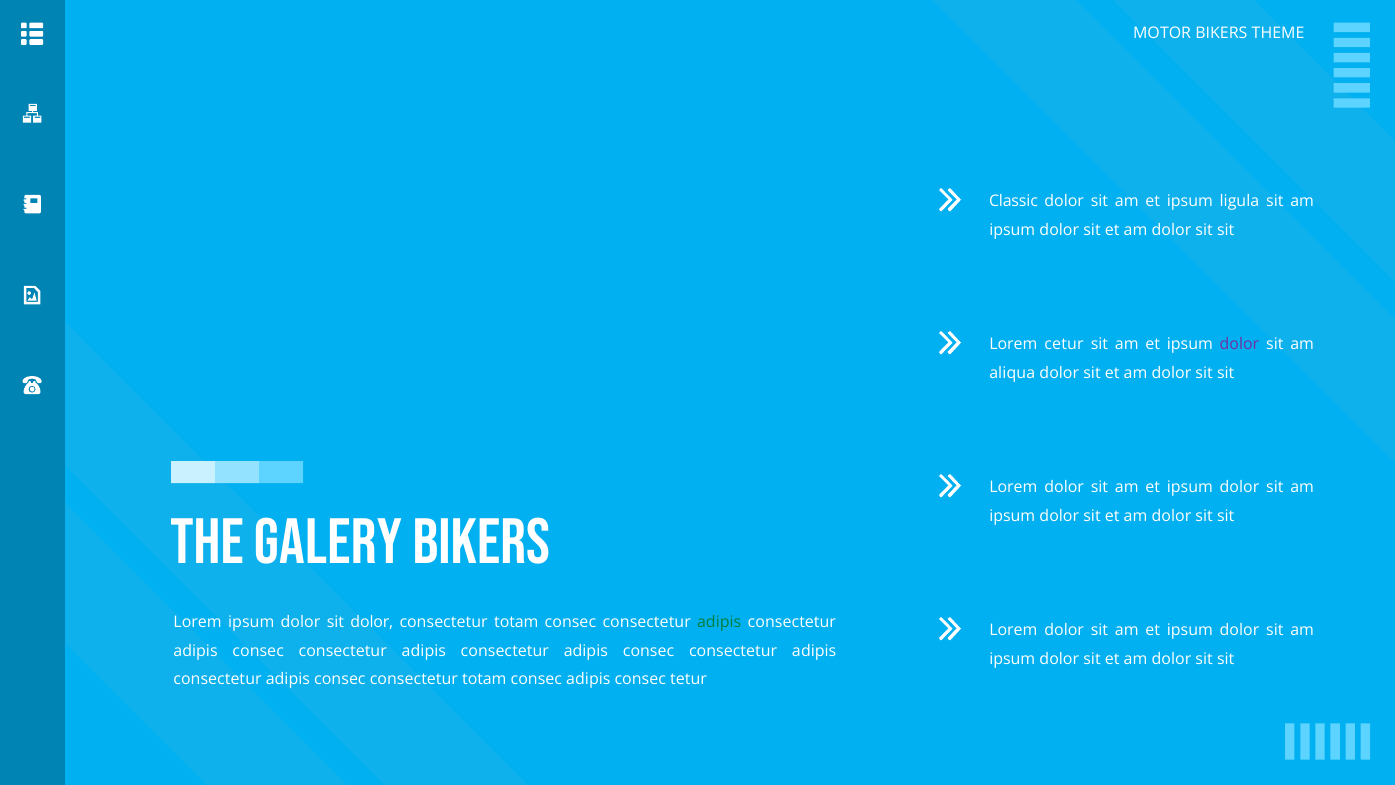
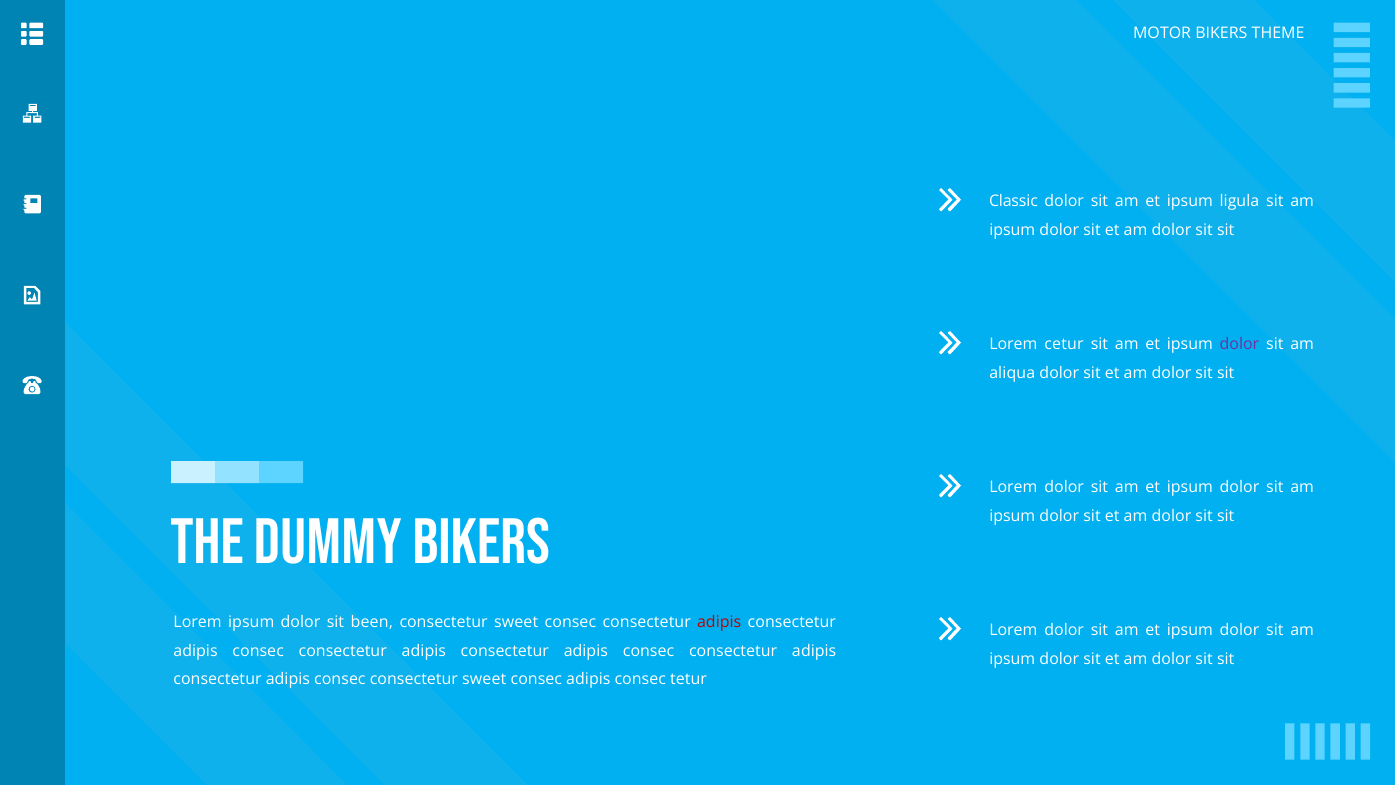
Galery: Galery -> Dummy (328, 542)
sit dolor: dolor -> been (372, 622)
totam: totam -> sweet (516, 622)
adipis colour: green -> red (719, 622)
consec consectetur totam: totam -> sweet (484, 679)
